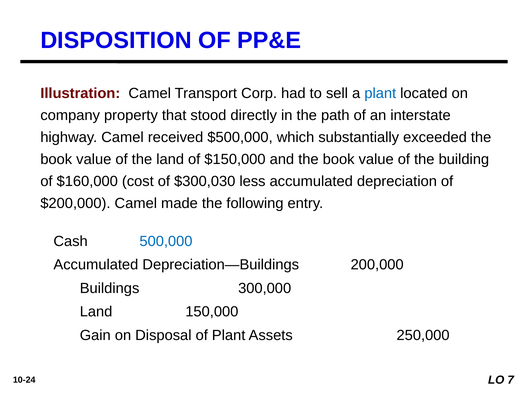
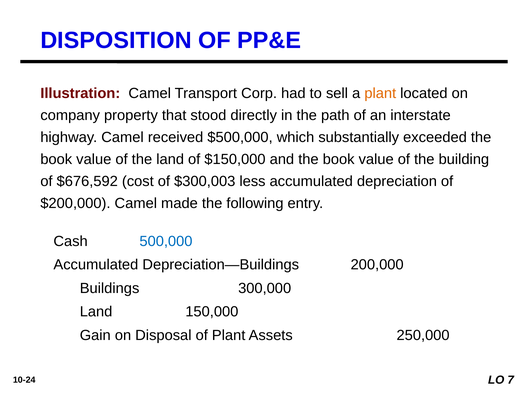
plant colour: blue -> orange (380, 93)
$160,000: $160,000 -> $676,592 (87, 181)
$300,030: $300,030 -> $300,003 (205, 181)
